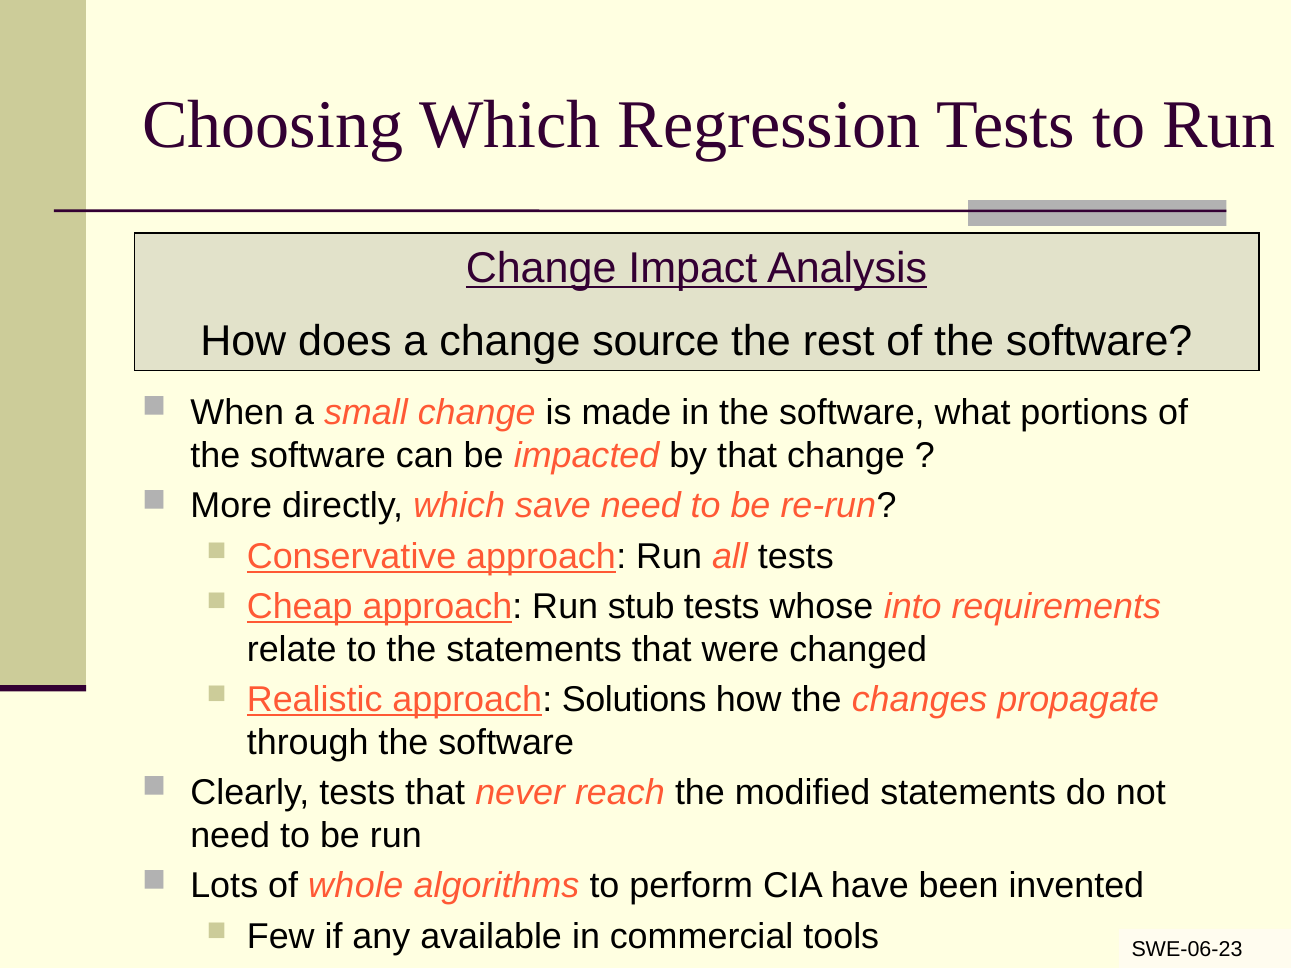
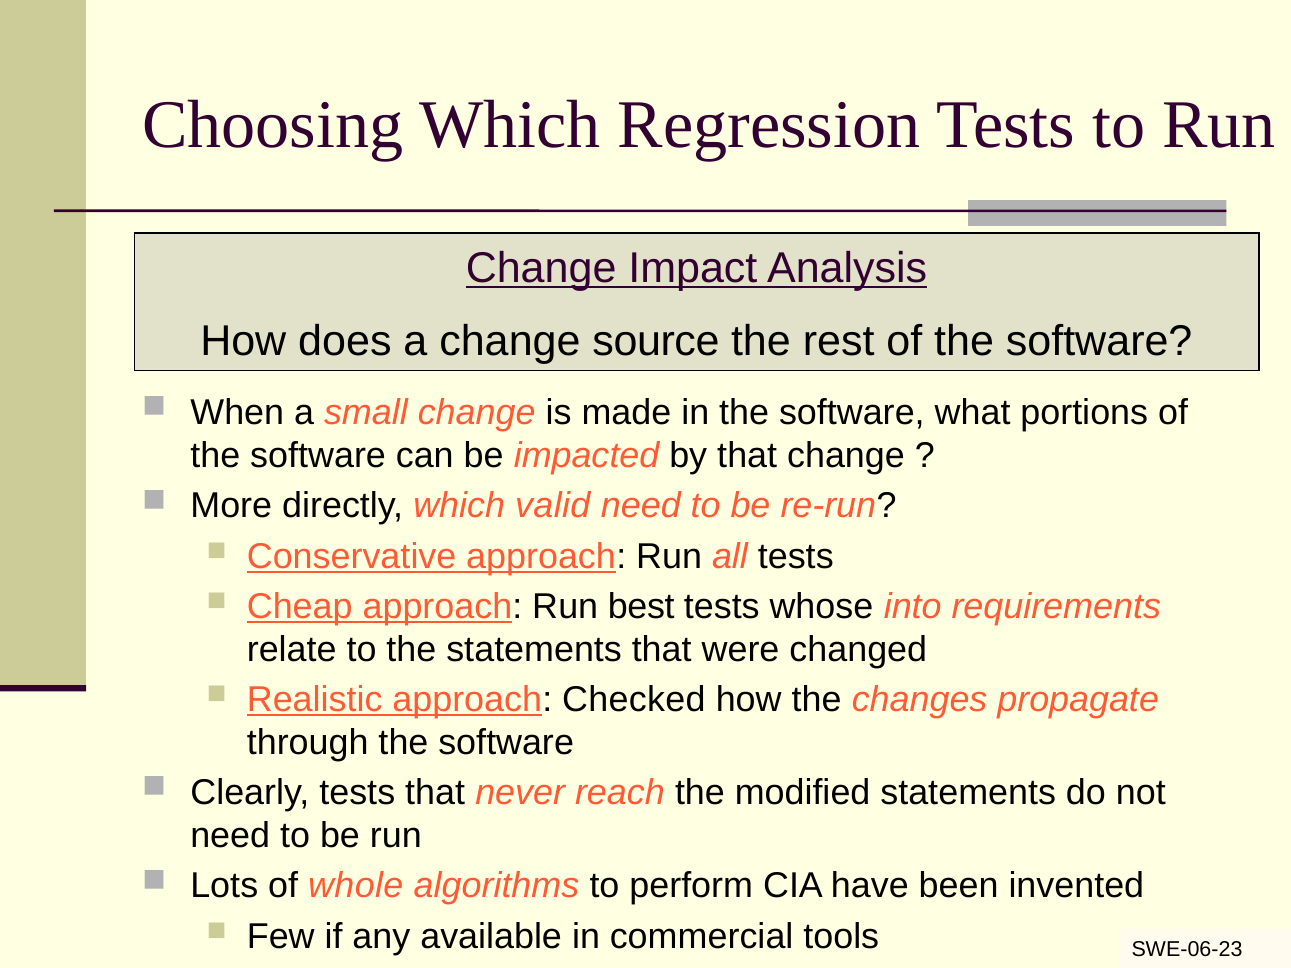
save: save -> valid (553, 506)
stub: stub -> best (641, 607)
Solutions: Solutions -> Checked (634, 700)
